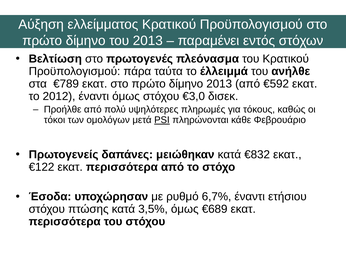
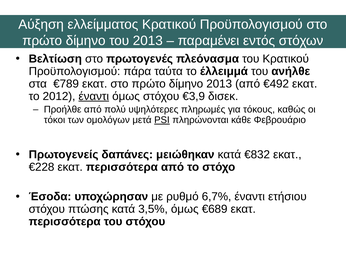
€592: €592 -> €492 (276, 84)
έναντι underline: none -> present (94, 96)
€3,0: €3,0 -> €3,9 (194, 96)
€122: €122 -> €228 (42, 167)
